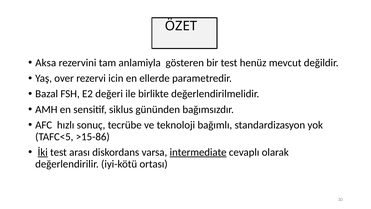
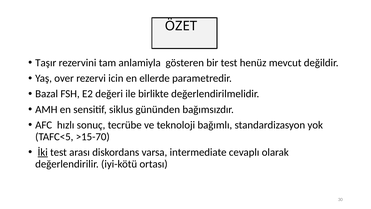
Aksa: Aksa -> Taşır (46, 63)
>15-86: >15-86 -> >15-70 (93, 137)
intermediate underline: present -> none (198, 152)
